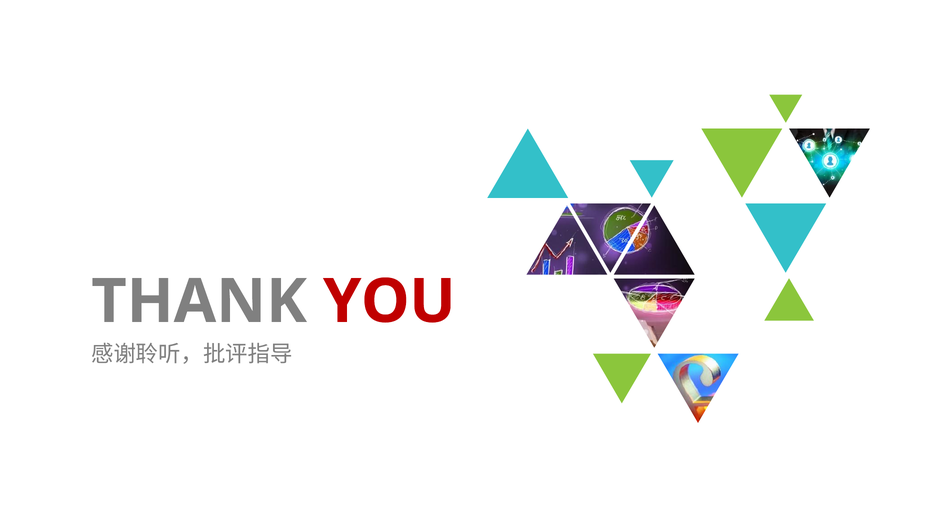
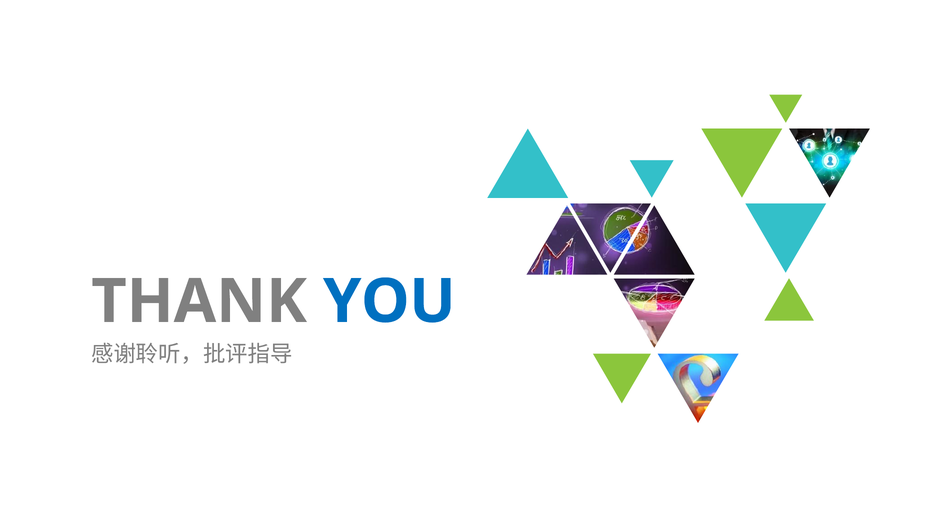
YOU colour: red -> blue (389, 302)
